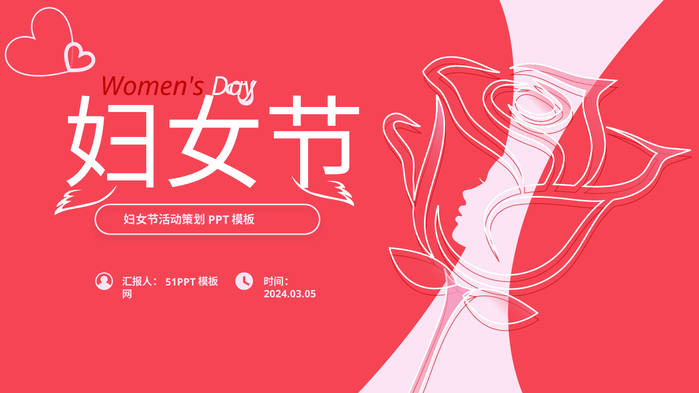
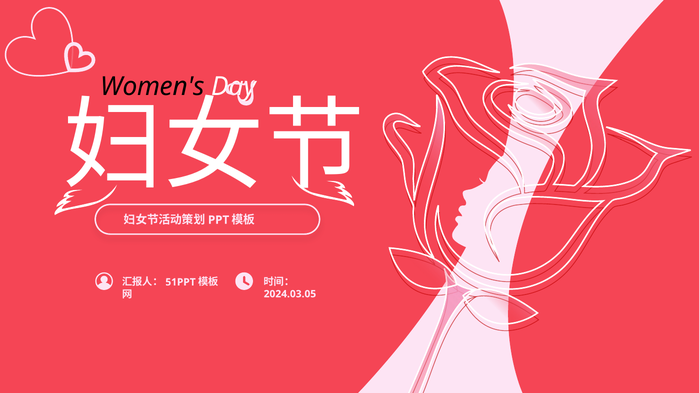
Women's colour: red -> black (153, 86)
